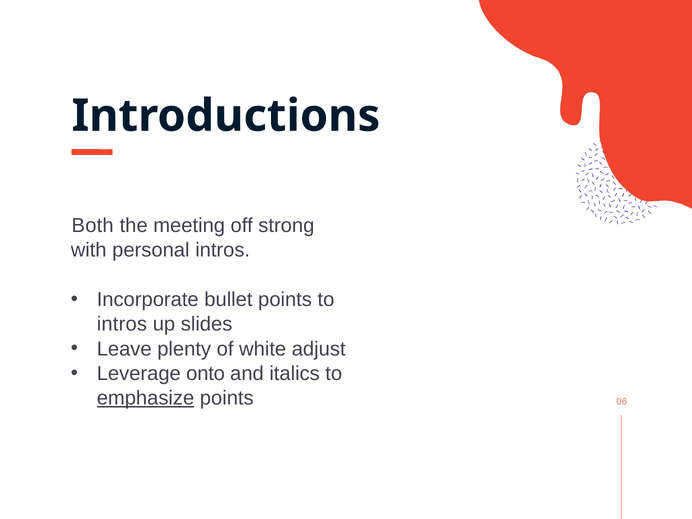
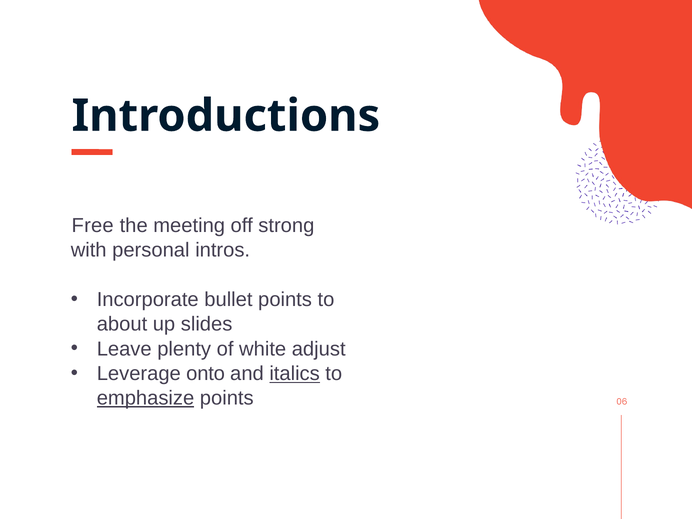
Both: Both -> Free (93, 226)
intros: intros -> about (122, 324)
italics underline: none -> present (295, 374)
